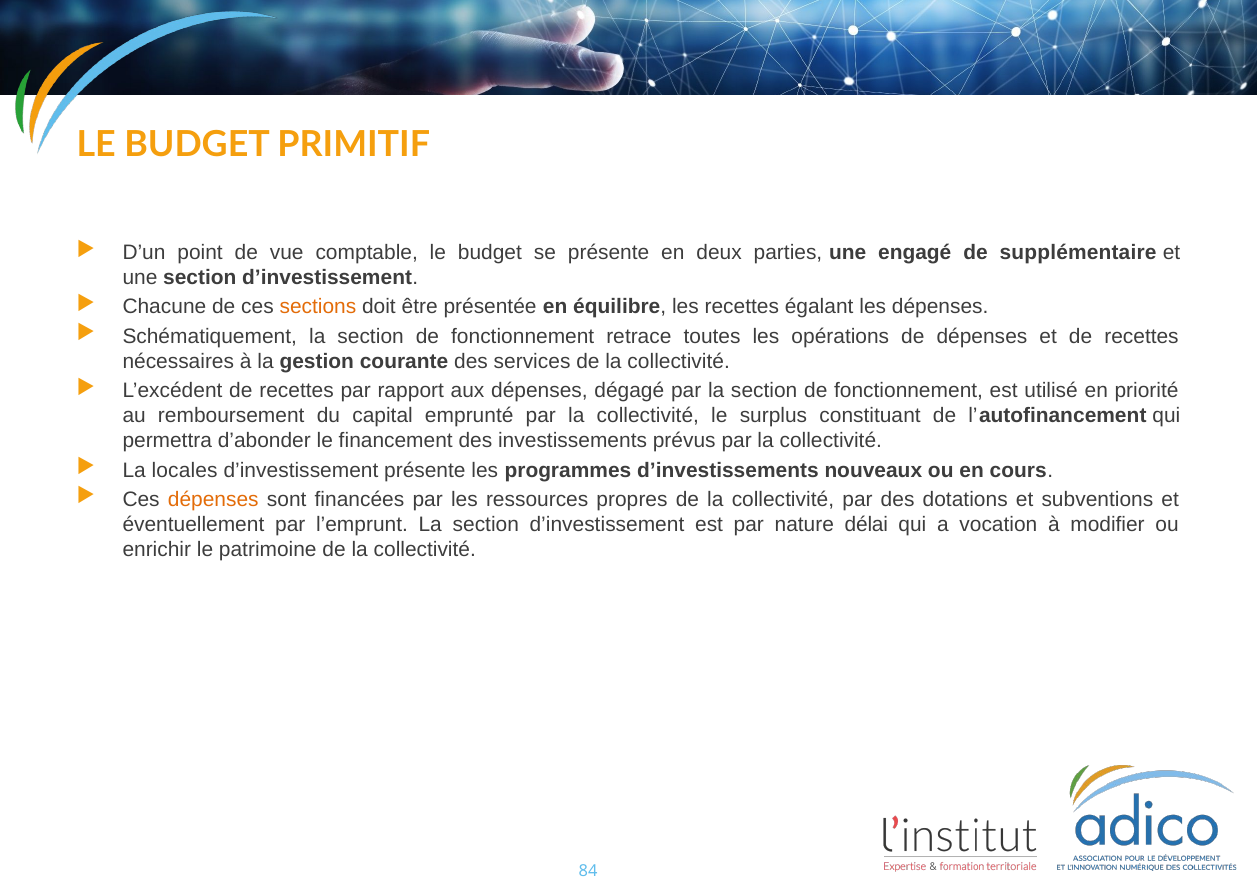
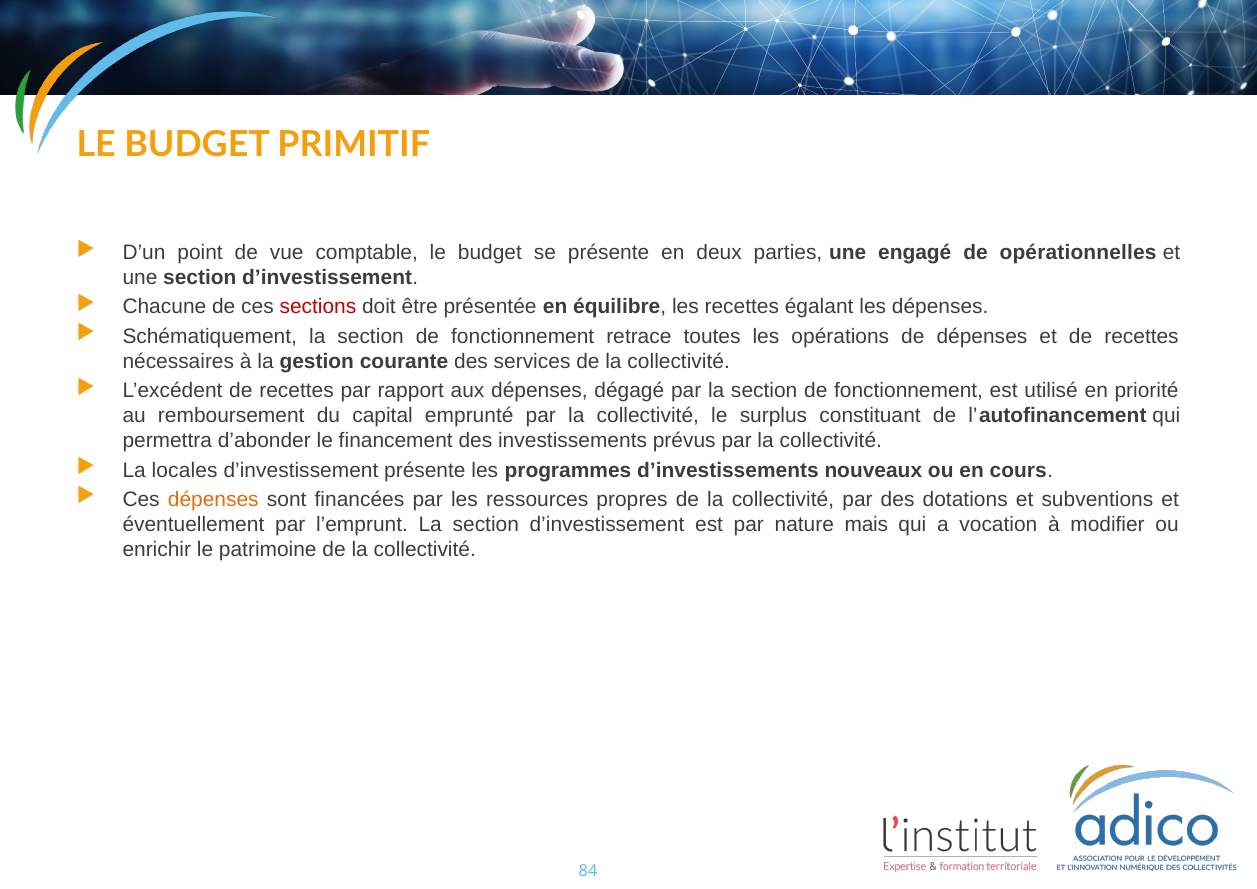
supplémentaire: supplémentaire -> opérationnelles (1078, 253)
sections colour: orange -> red (318, 307)
délai: délai -> mais (866, 524)
